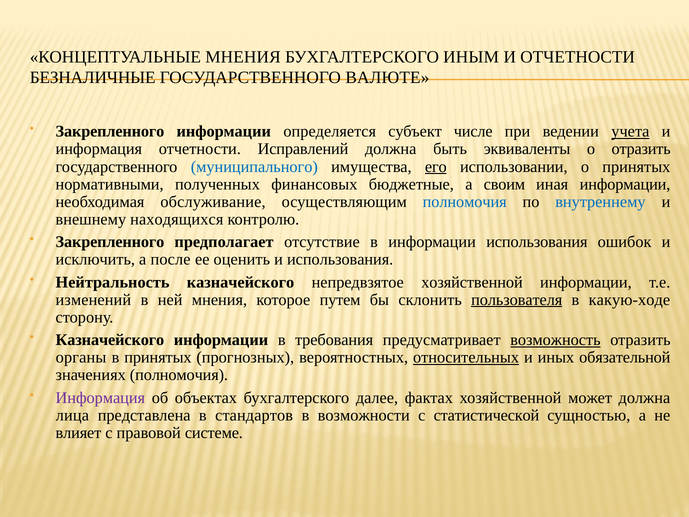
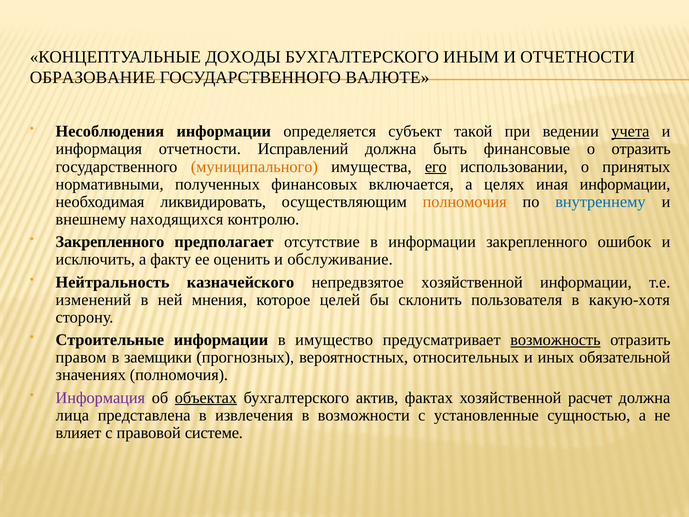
КОНЦЕПТУАЛЬНЫЕ МНЕНИЯ: МНЕНИЯ -> ДОХОДЫ (243, 57)
БЕЗНАЛИЧНЫЕ: БЕЗНАЛИЧНЫЕ -> ОБРАЗОВАНИЕ (93, 78)
Закрепленного: Закрепленного -> Несоблюдения (110, 131)
числе: числе -> такой (473, 131)
эквиваленты: эквиваленты -> финансовые (527, 149)
муниципального colour: blue -> orange (254, 167)
бюджетные: бюджетные -> включается (411, 184)
своим: своим -> целях (504, 184)
обслуживание: обслуживание -> ликвидировать (213, 202)
полномочия colour: blue -> orange (465, 202)
информации использования: использования -> закрепленного (537, 242)
после: после -> факту (171, 259)
и использования: использования -> обслуживание (340, 259)
путем: путем -> целей (340, 300)
пользователя underline: present -> none (517, 300)
какую-ходе: какую-ходе -> какую-хотя (629, 300)
Казначейского: Казначейского -> Строительные (110, 340)
требования: требования -> имущество (334, 340)
органы: органы -> правом (81, 357)
в принятых: принятых -> заемщики (158, 357)
относительных underline: present -> none (466, 357)
объектах underline: none -> present (206, 397)
далее: далее -> актив (377, 397)
может: может -> расчет (590, 397)
стандартов: стандартов -> извлечения (254, 415)
статистической: статистической -> установленные (486, 415)
